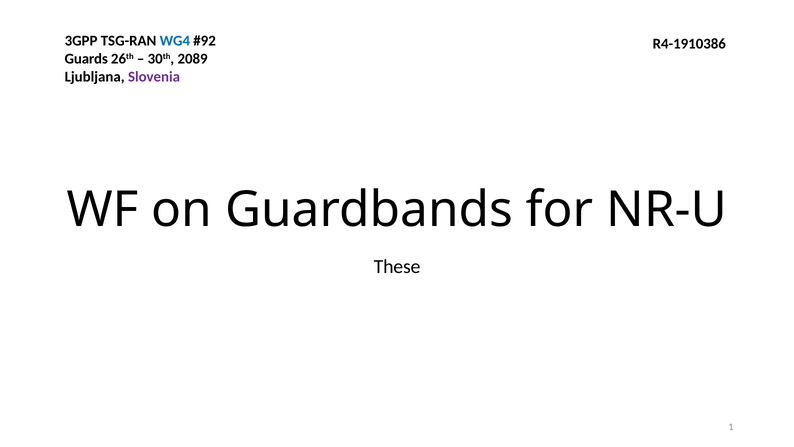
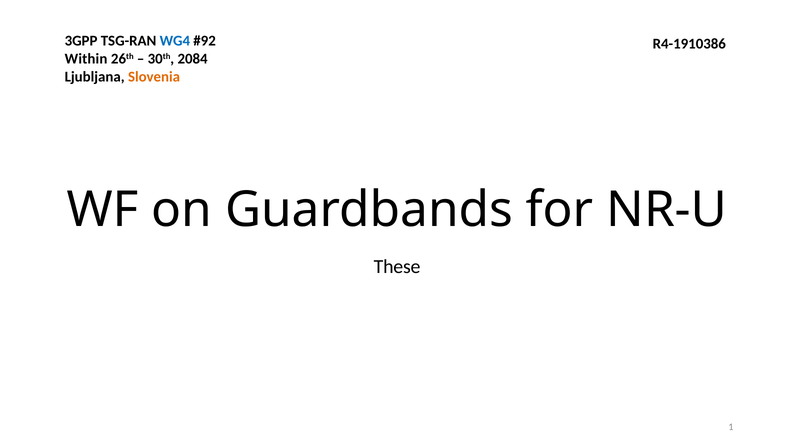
Guards: Guards -> Within (86, 59)
2089: 2089 -> 2084 (193, 59)
Slovenia colour: purple -> orange (154, 77)
